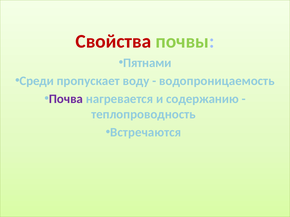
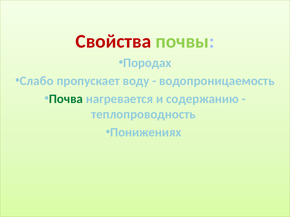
Пятнами: Пятнами -> Породах (147, 63)
Среди: Среди -> Слабо (37, 81)
Почва colour: purple -> green (66, 99)
Встречаются: Встречаются -> Понижениях (146, 133)
